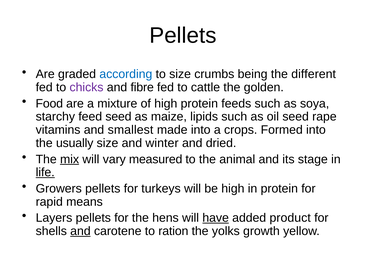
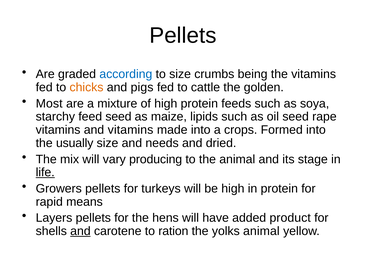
the different: different -> vitamins (314, 74)
chicks colour: purple -> orange (86, 87)
fibre: fibre -> pigs (142, 87)
Food: Food -> Most (49, 103)
and smallest: smallest -> vitamins (131, 130)
winter: winter -> needs (162, 143)
mix underline: present -> none (70, 159)
measured: measured -> producing (156, 159)
have underline: present -> none (216, 217)
yolks growth: growth -> animal (261, 231)
